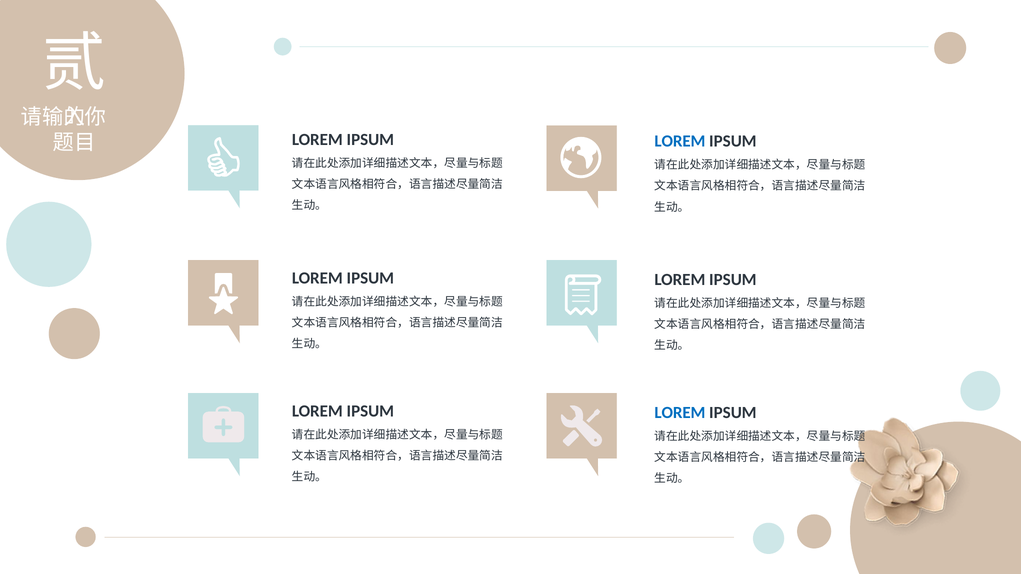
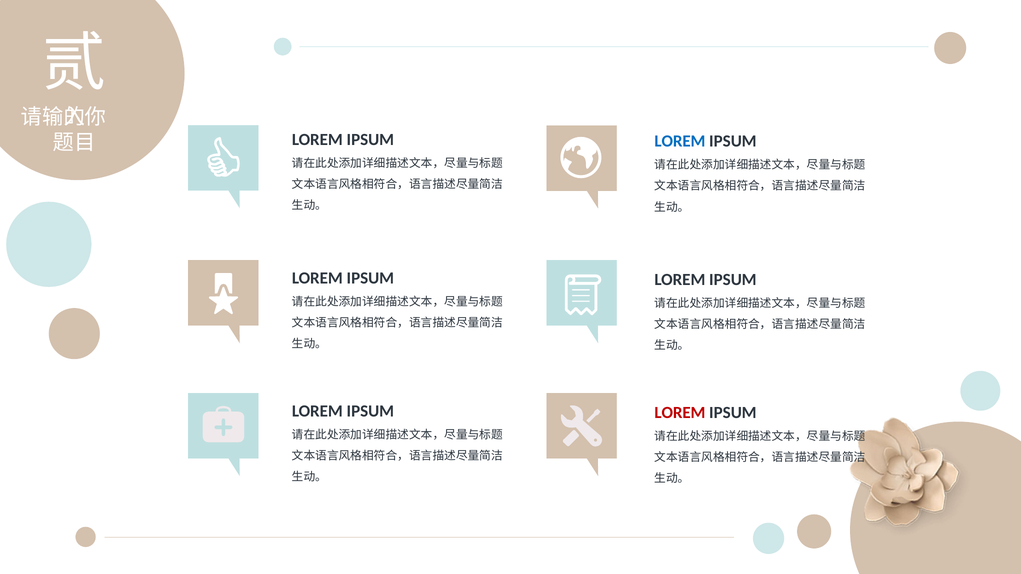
LOREM colour: blue -> red (680, 413)
